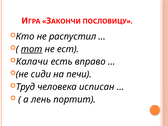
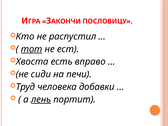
Калачи: Калачи -> Хвоста (32, 62)
исписан: исписан -> добавки (97, 87)
лень underline: none -> present (41, 99)
